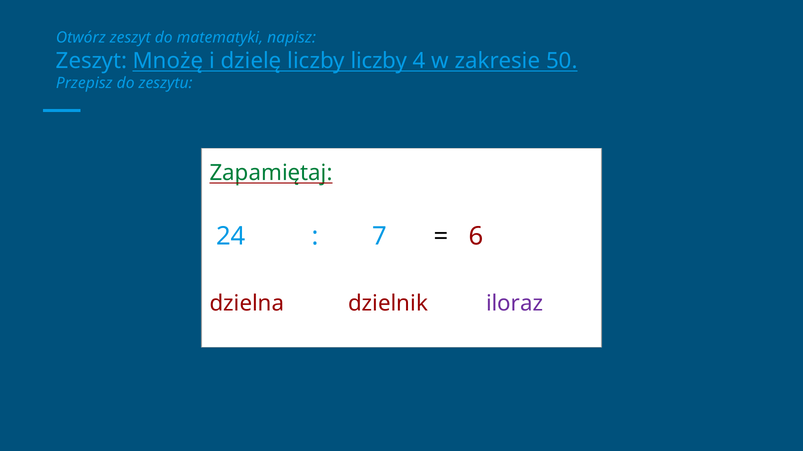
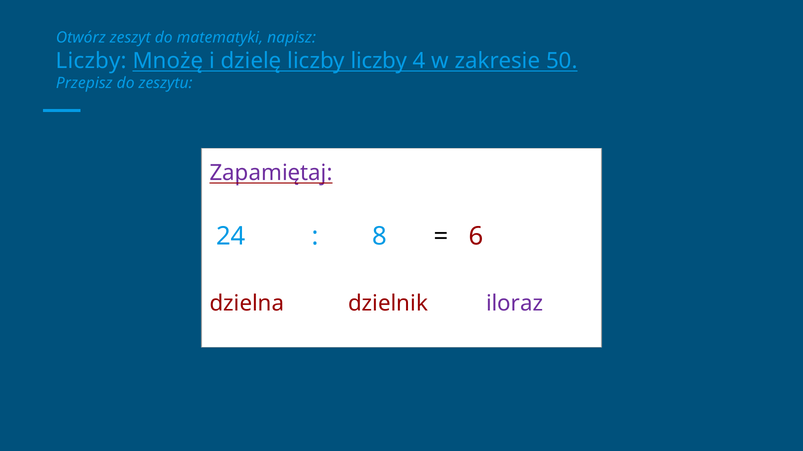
Zeszyt: Zeszyt -> Liczby (91, 61)
Zapamiętaj colour: green -> purple (271, 173)
7: 7 -> 8 (379, 236)
